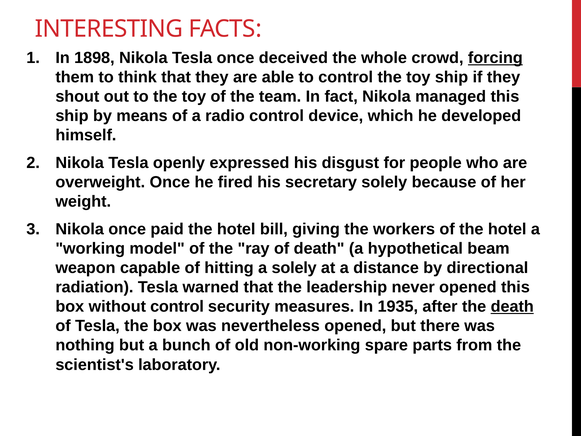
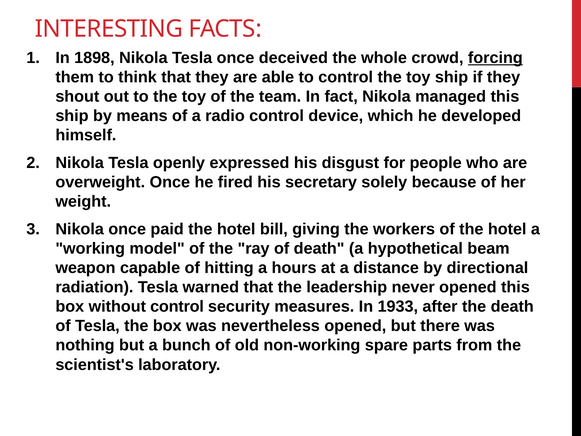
a solely: solely -> hours (294, 268)
1935: 1935 -> 1933 (398, 306)
death underline: present -> none (512, 306)
